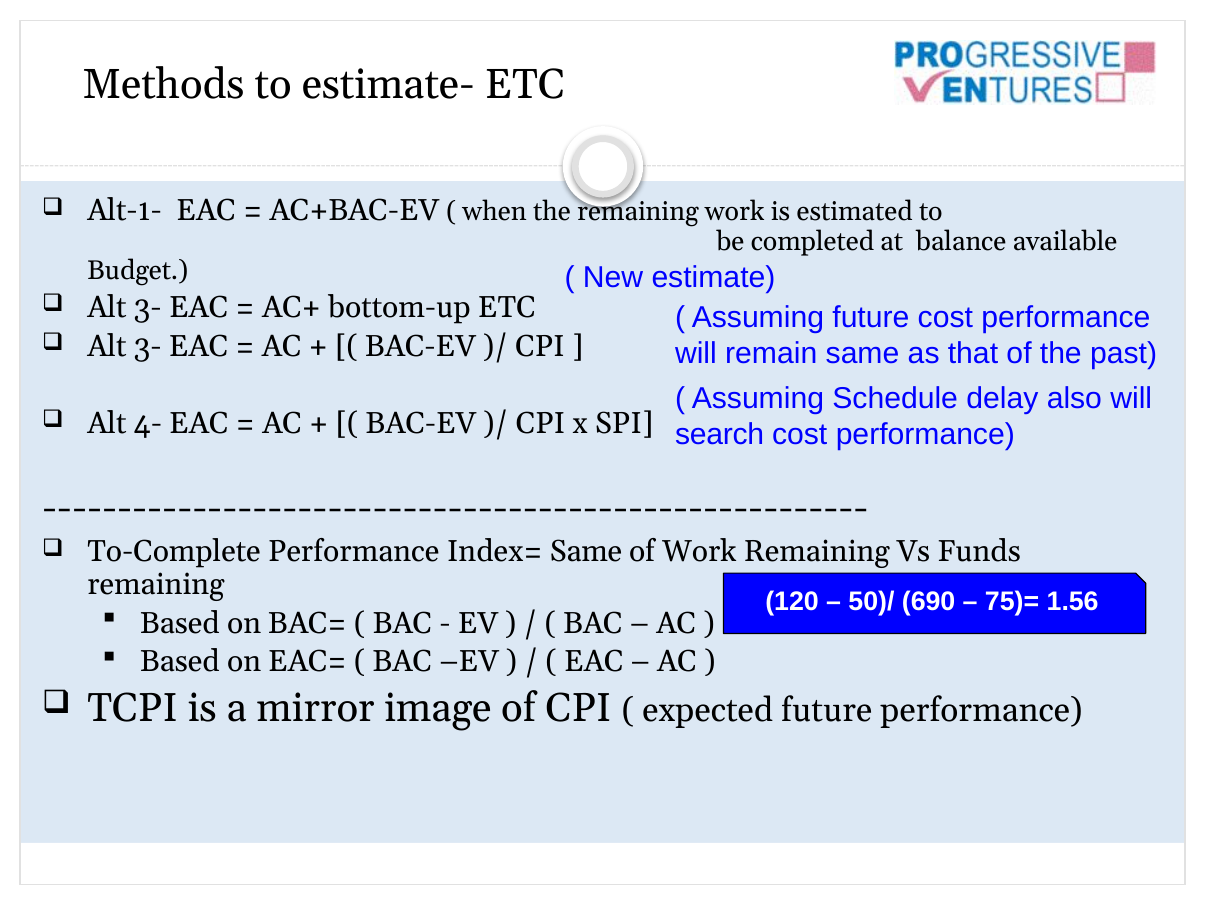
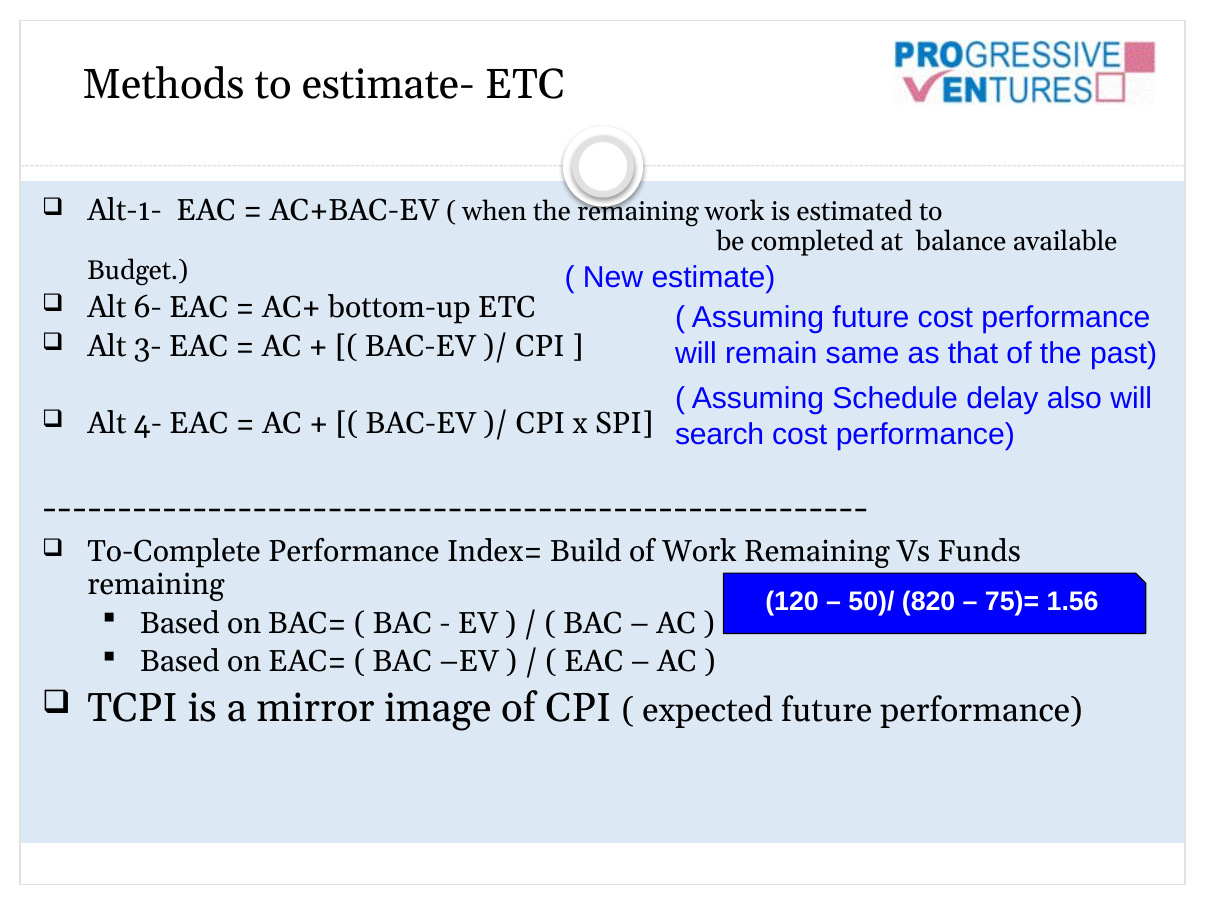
3-: 3- -> 6- (148, 307)
Index= Same: Same -> Build (586, 552)
690: 690 -> 820 (929, 602)
